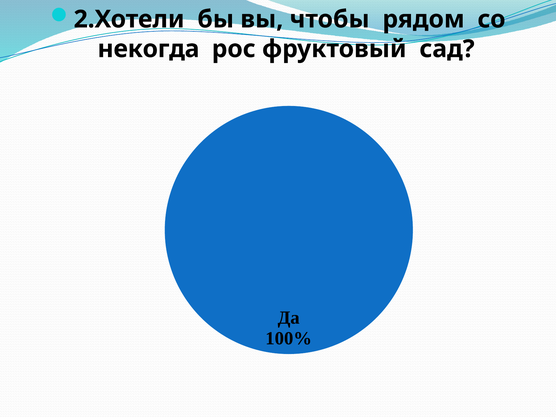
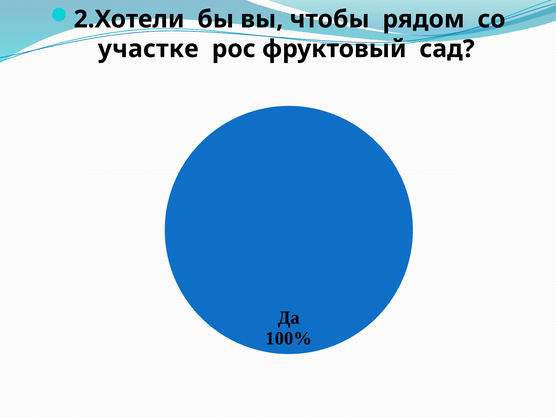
некогда: некогда -> участке (148, 49)
